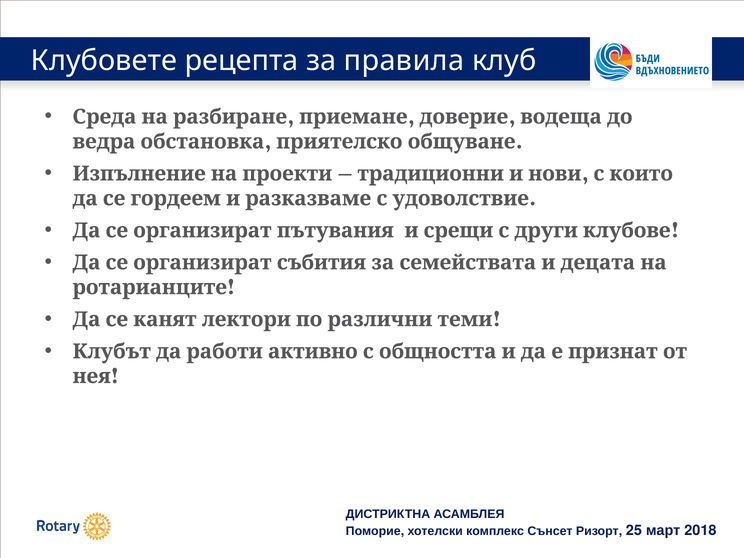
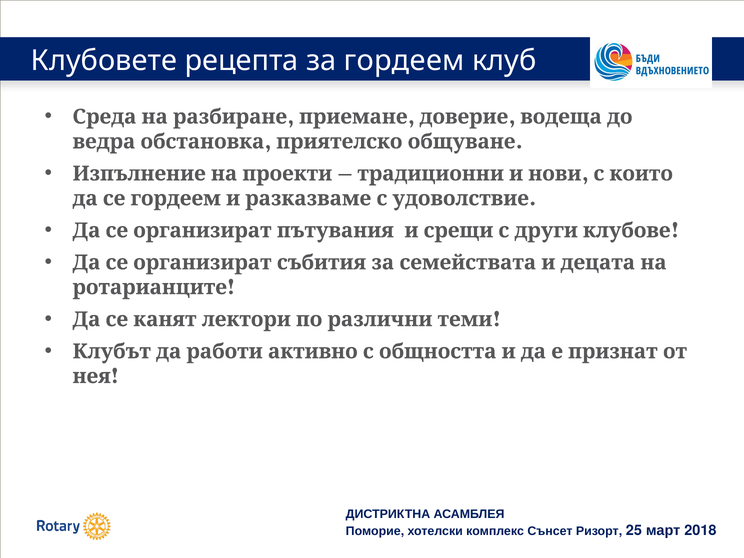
за правила: правила -> гордеем (404, 61)
